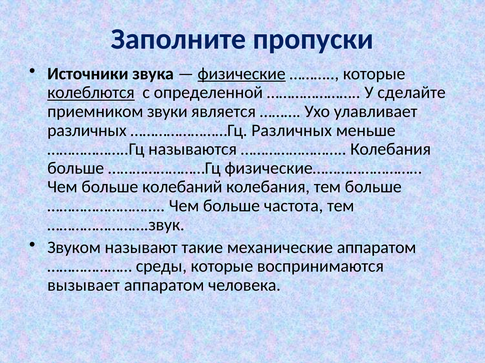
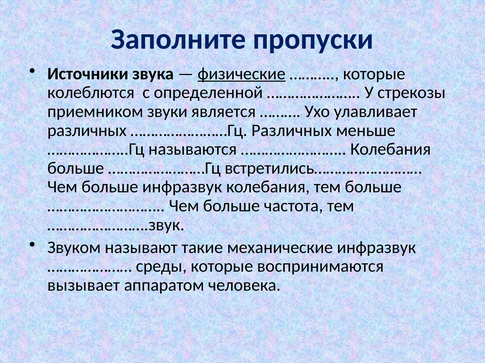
колеблются underline: present -> none (91, 93)
сделайте: сделайте -> стрекозы (412, 93)
физические………………………: физические……………………… -> встретились……………………… (323, 168)
больше колебаний: колебаний -> инфразвук (182, 187)
механические аппаратом: аппаратом -> инфразвук (376, 248)
